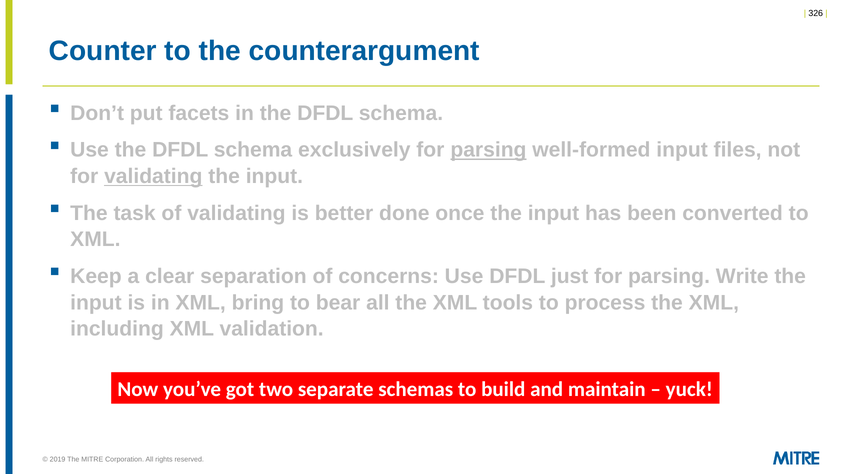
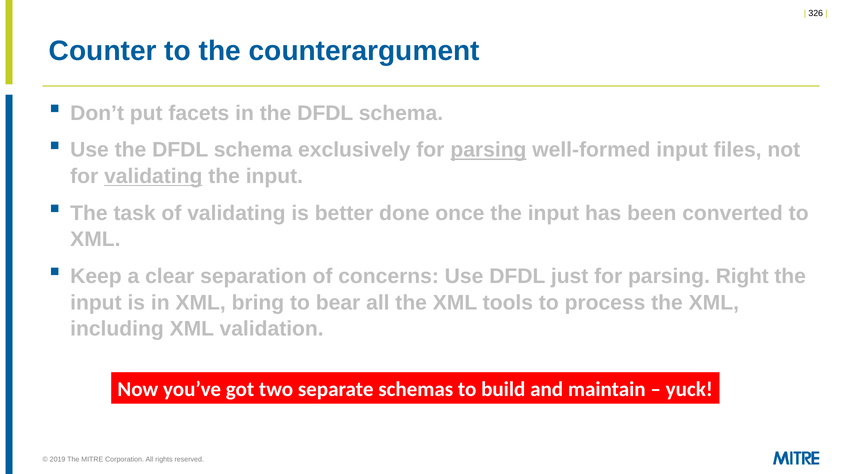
Write: Write -> Right (742, 276)
